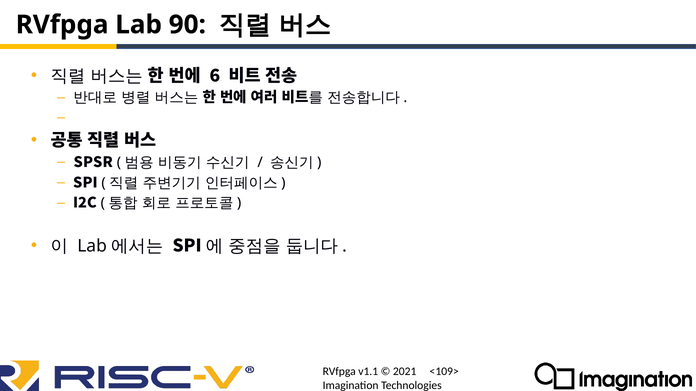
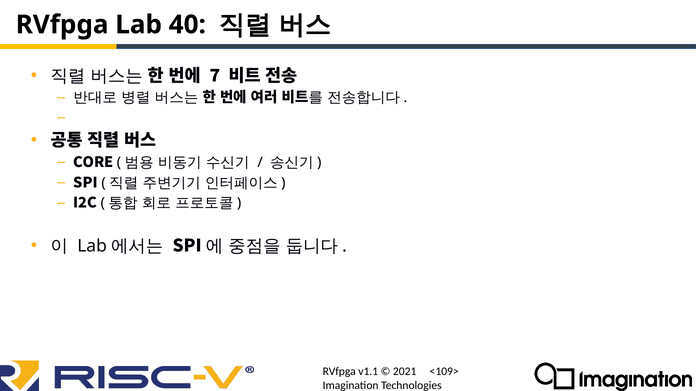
90: 90 -> 40 (187, 25)
6: 6 -> 7 (215, 76)
SPSR: SPSR -> CORE (93, 163)
